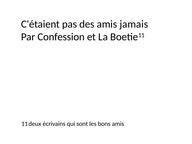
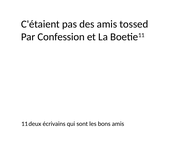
jamais: jamais -> tossed (134, 24)
